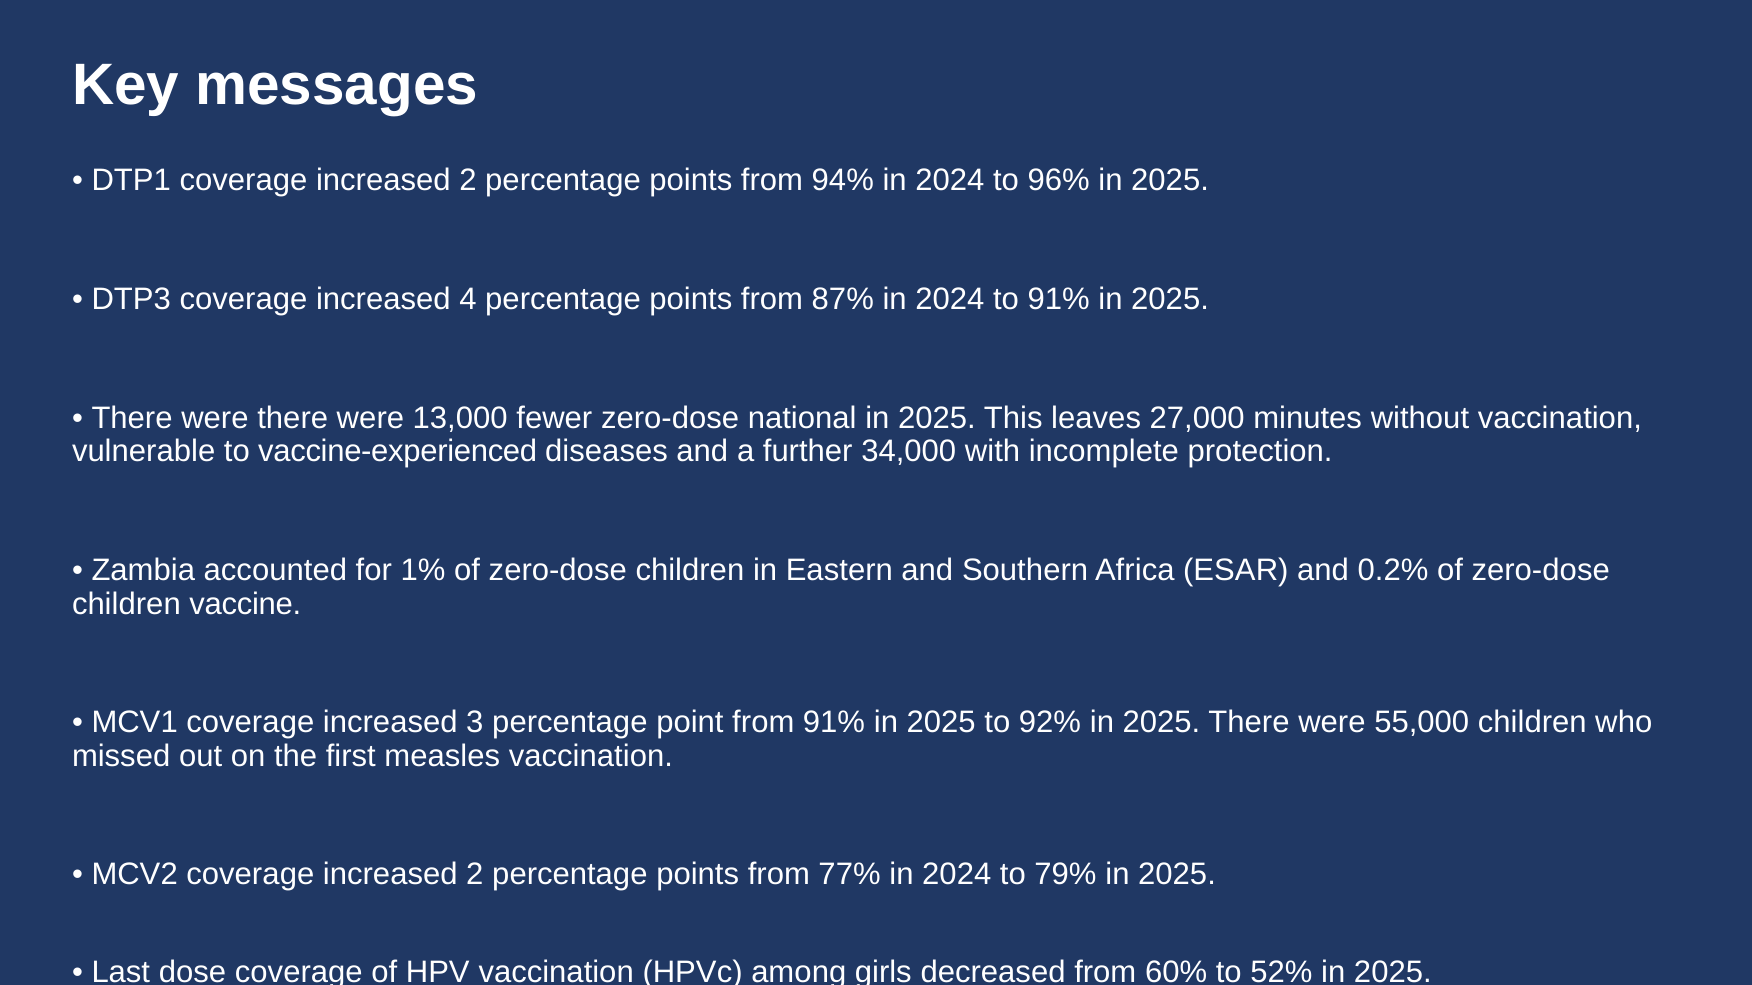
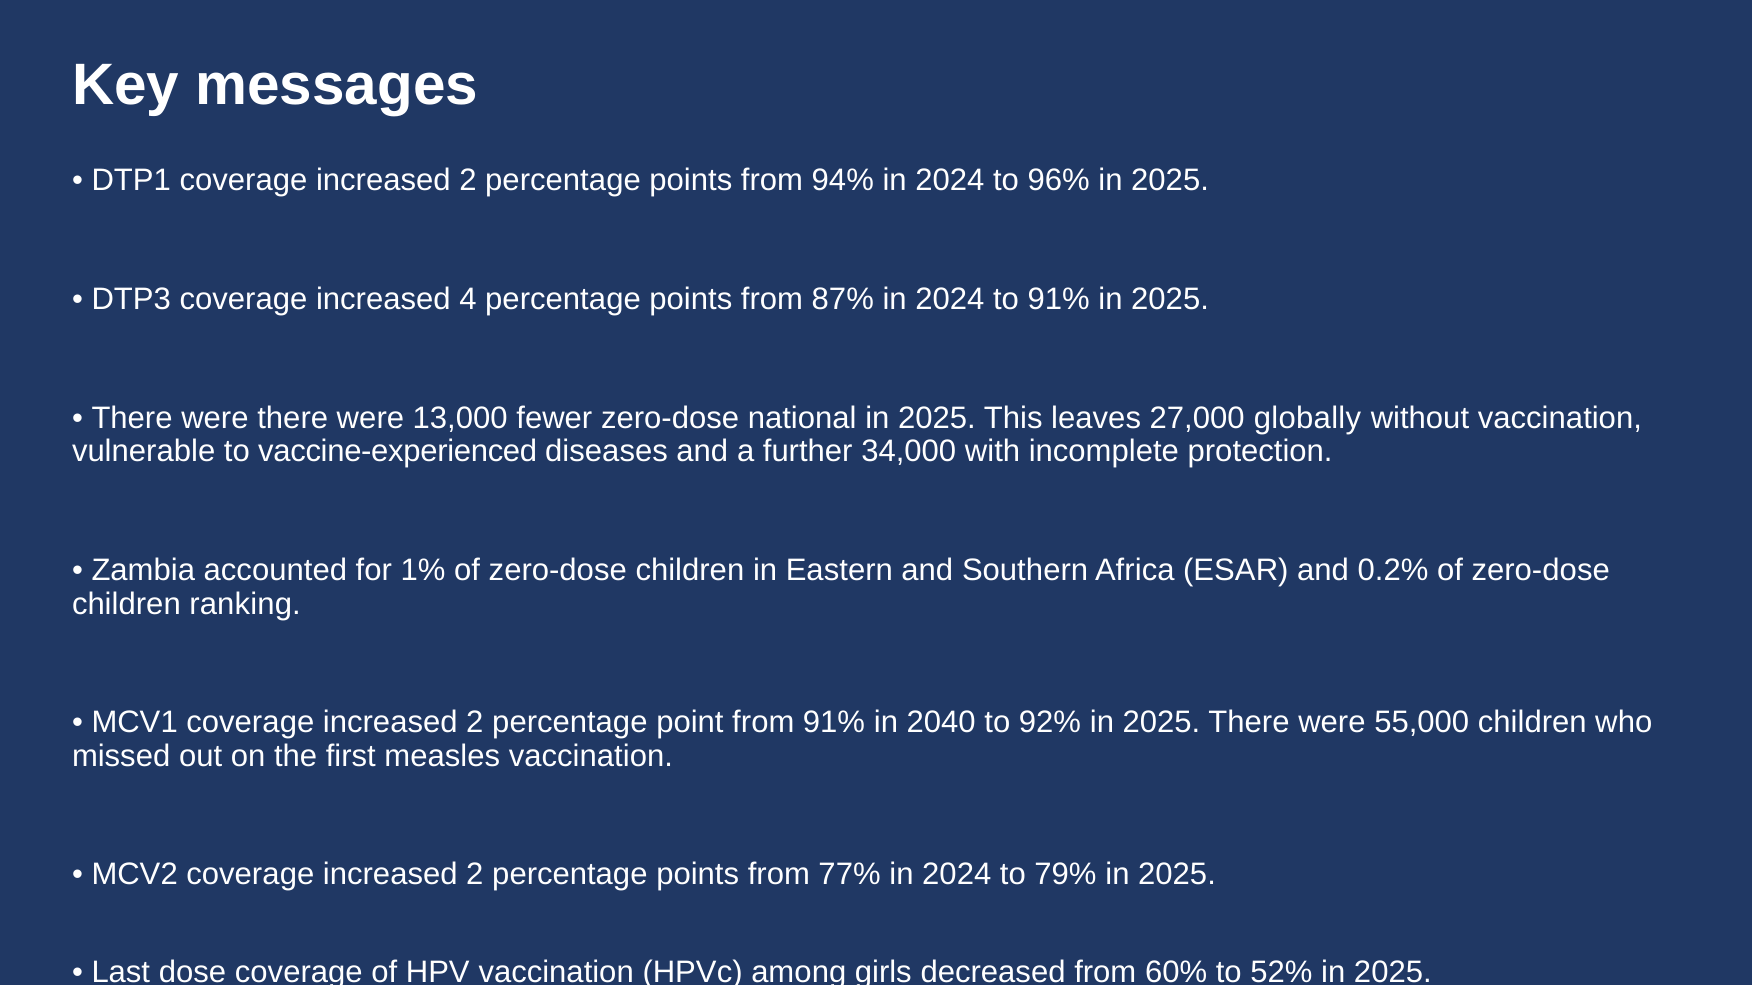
minutes: minutes -> globally (1308, 418)
vaccine: vaccine -> ranking (245, 604)
MCV1 coverage increased 3: 3 -> 2 (475, 723)
from 91% in 2025: 2025 -> 2040 (941, 723)
